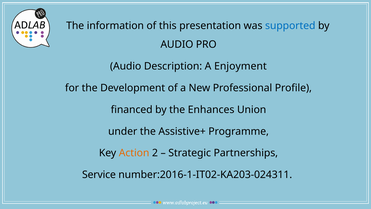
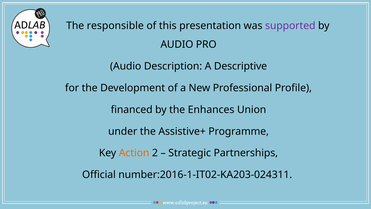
information: information -> responsible (115, 26)
supported colour: blue -> purple (290, 26)
Enjoyment: Enjoyment -> Descriptive (241, 66)
Service: Service -> Official (99, 175)
